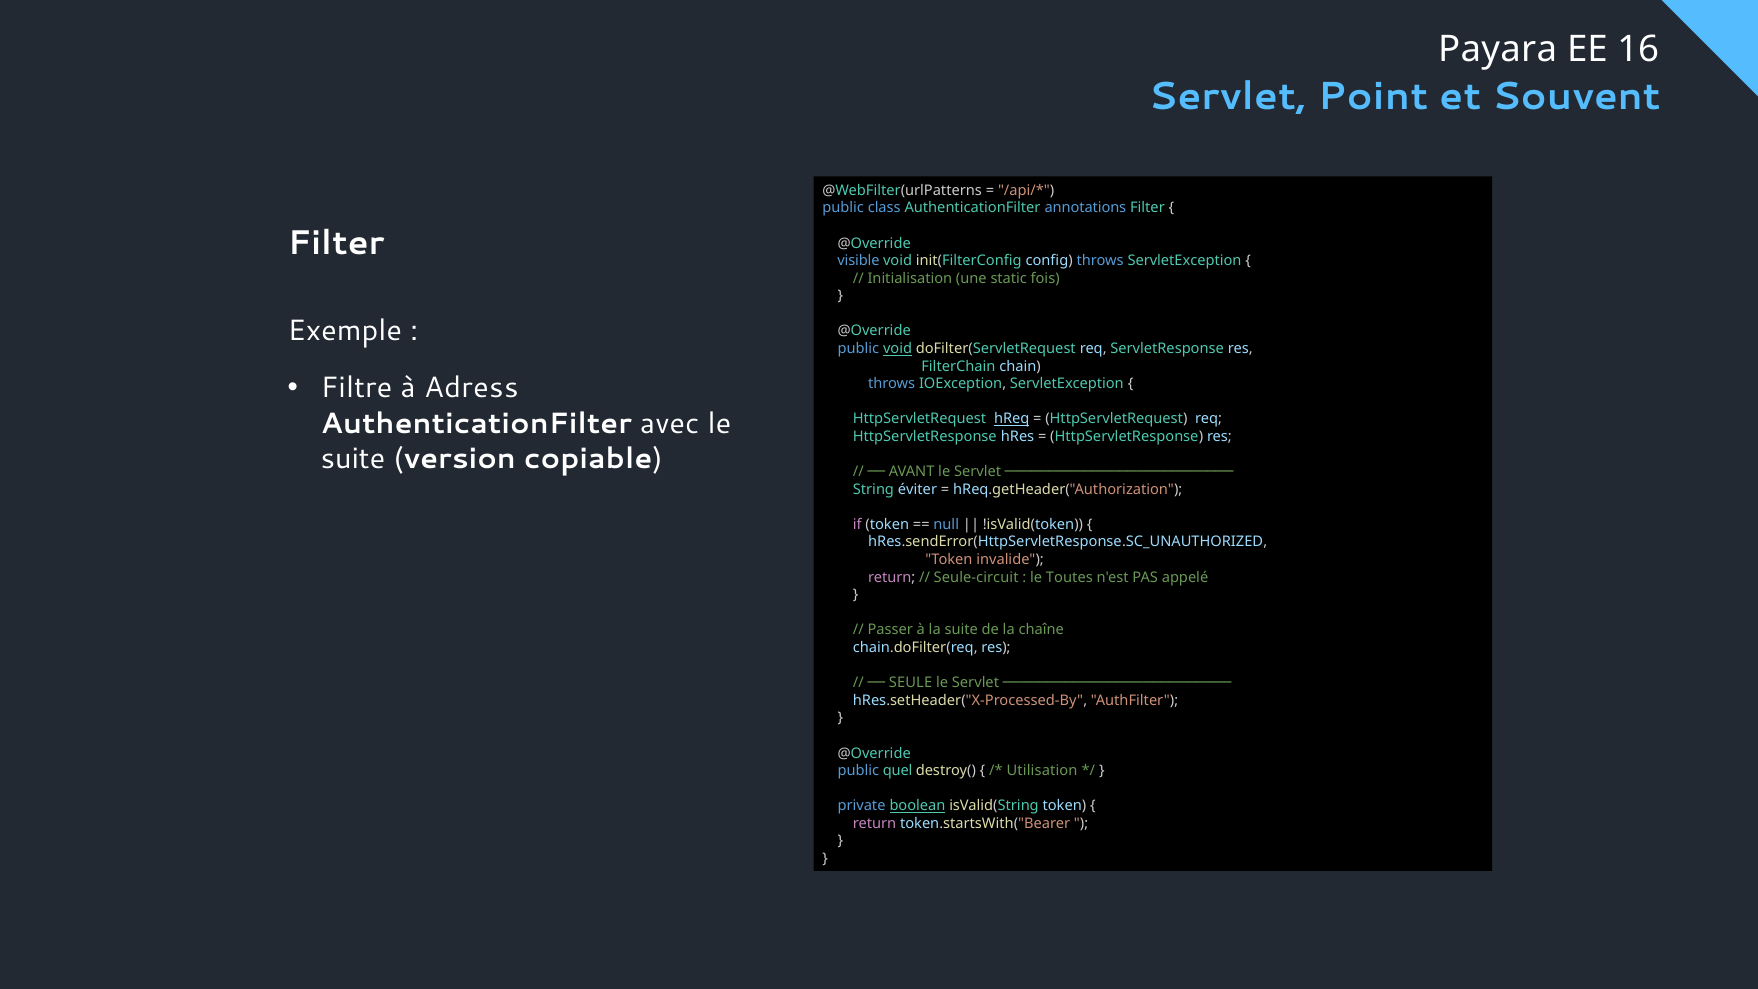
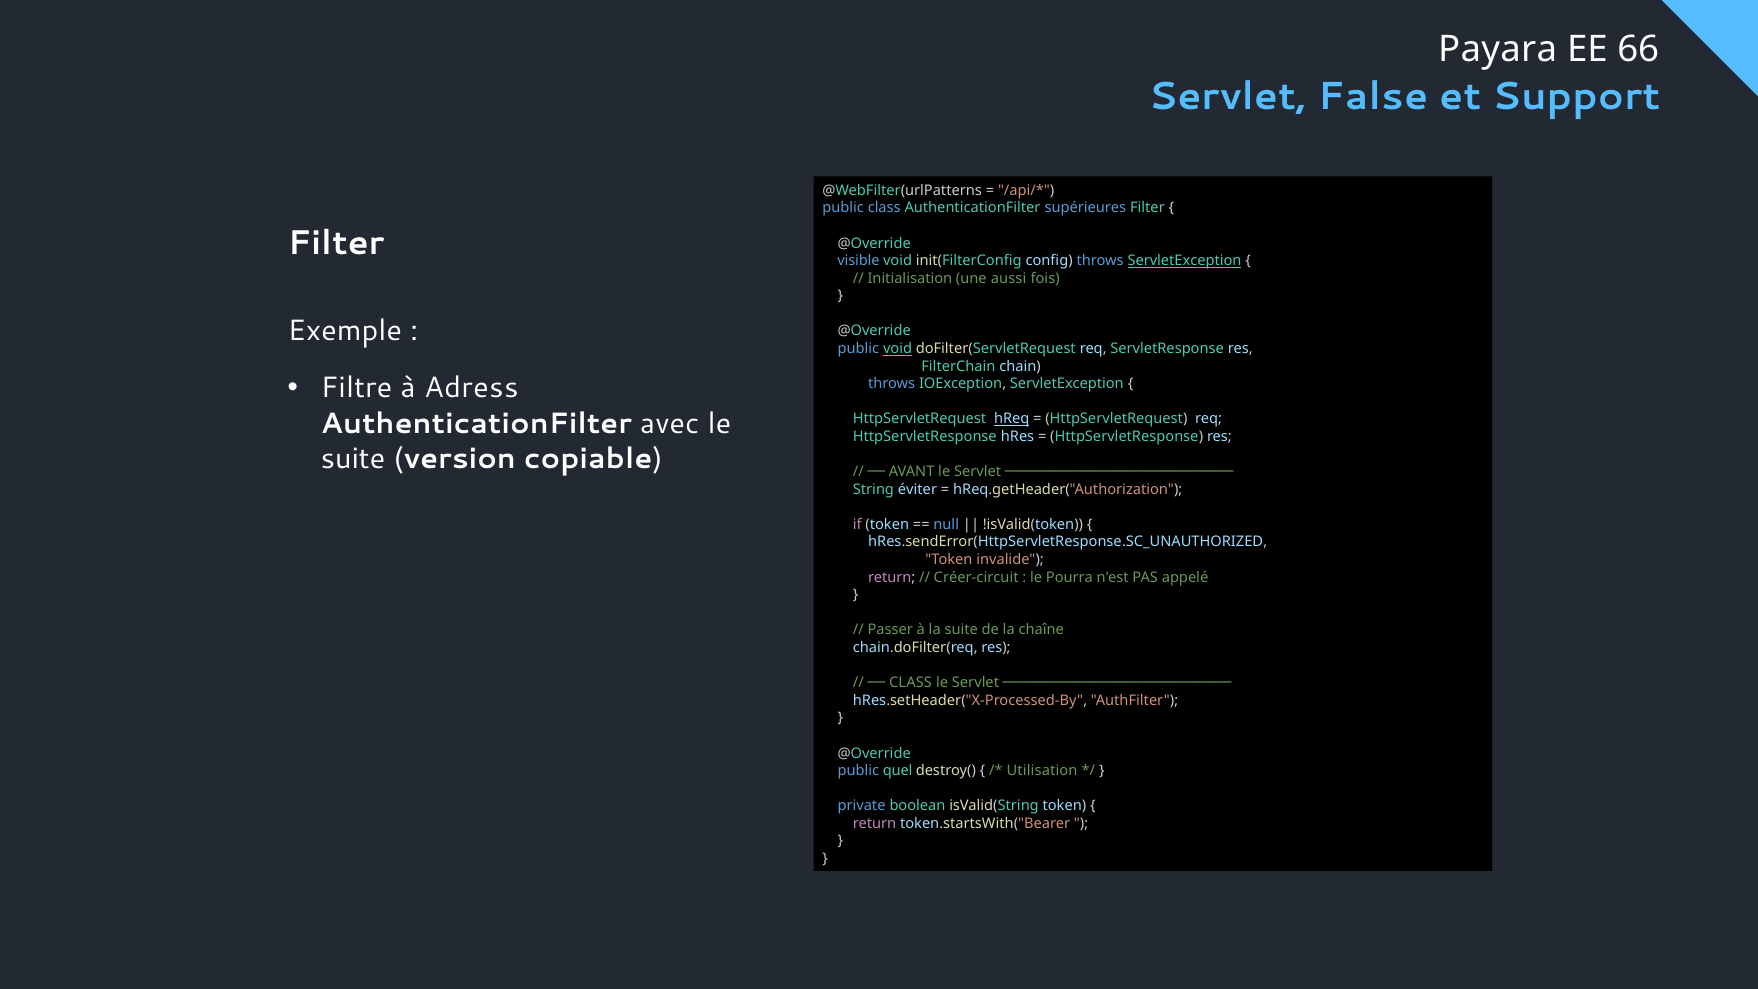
16: 16 -> 66 (1638, 49)
Point: Point -> False (1373, 97)
Souvent: Souvent -> Support (1576, 97)
annotations: annotations -> supérieures (1085, 208)
ServletException underline: none -> present (1184, 261)
static: static -> aussi (1009, 278)
Seule-circuit: Seule-circuit -> Créer-circuit (976, 577)
Toutes: Toutes -> Pourra (1069, 577)
SEULE: SEULE -> CLASS (911, 683)
boolean underline: present -> none (917, 806)
